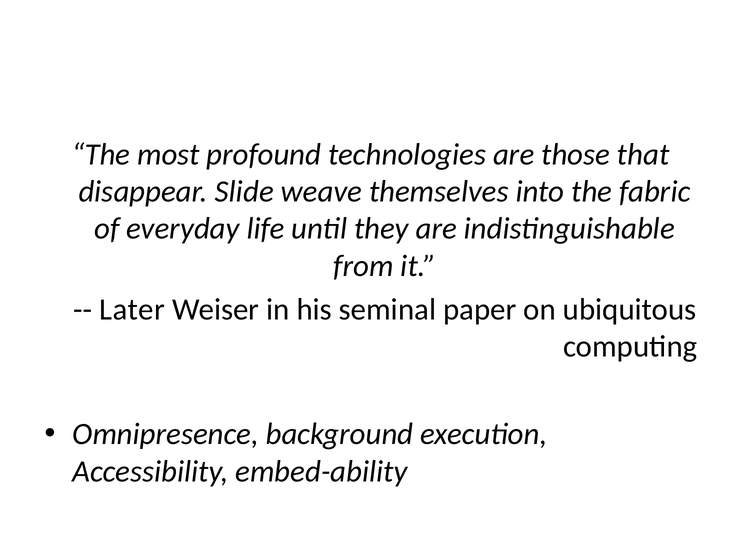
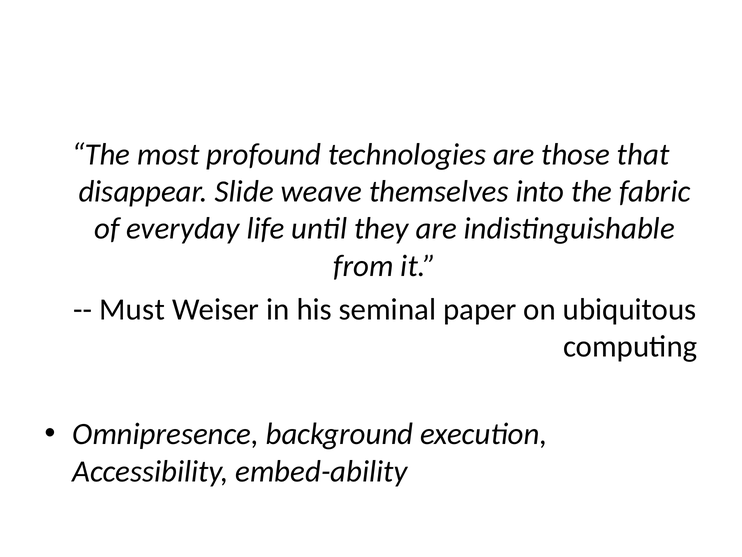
Later: Later -> Must (132, 309)
